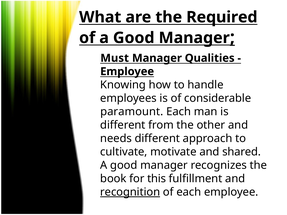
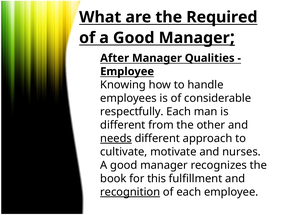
Must: Must -> After (115, 58)
paramount: paramount -> respectfully (132, 112)
needs underline: none -> present (116, 139)
shared: shared -> nurses (242, 152)
